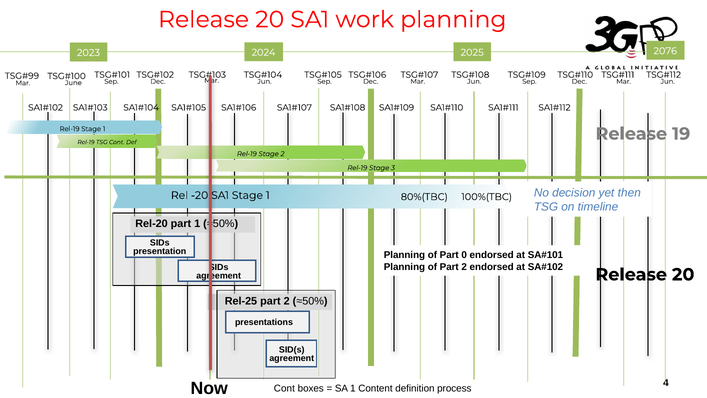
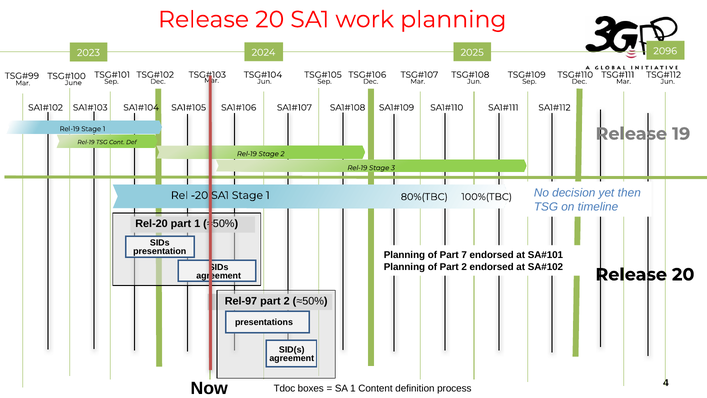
2076: 2076 -> 2096 (665, 51)
0: 0 -> 7 (464, 255)
Rel-25: Rel-25 -> Rel-97 (241, 301)
Cont: Cont -> Tdoc (284, 388)
